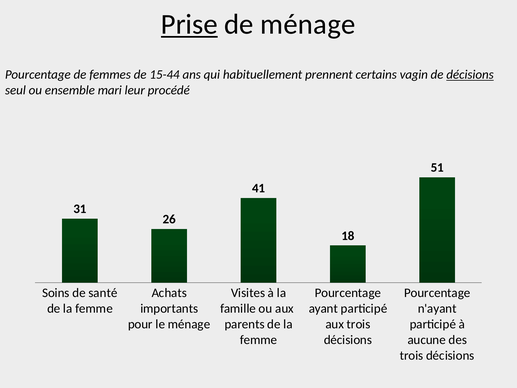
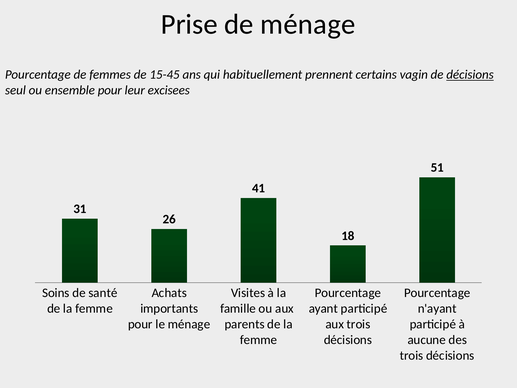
Prise underline: present -> none (189, 24)
15-44: 15-44 -> 15-45 (165, 75)
ensemble mari: mari -> pour (110, 90)
procédé: procédé -> excisees (169, 90)
